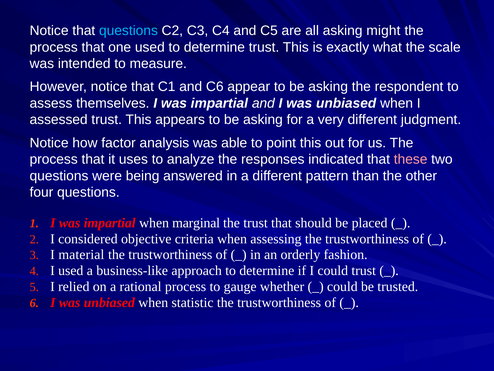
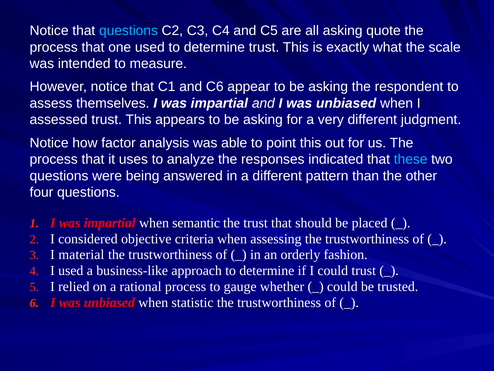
might: might -> quote (383, 31)
these colour: pink -> light blue (411, 159)
marginal: marginal -> semantic (196, 223)
